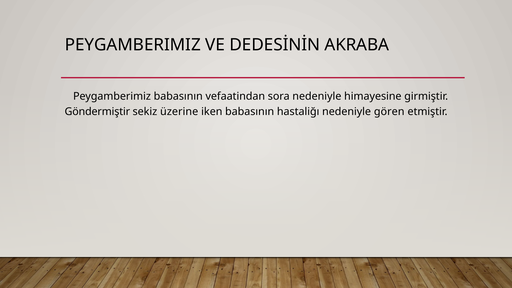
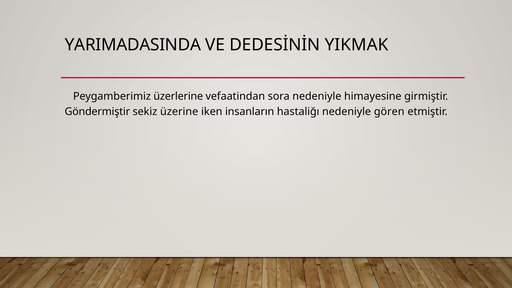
PEYGAMBERIMIZ: PEYGAMBERIMIZ -> YARIMADASINDA (133, 45)
AKRABA: AKRABA -> YIKMAK (357, 45)
Peygamberimiz babasının: babasının -> üzerlerine (178, 96)
iken babasının: babasının -> insanların (250, 112)
